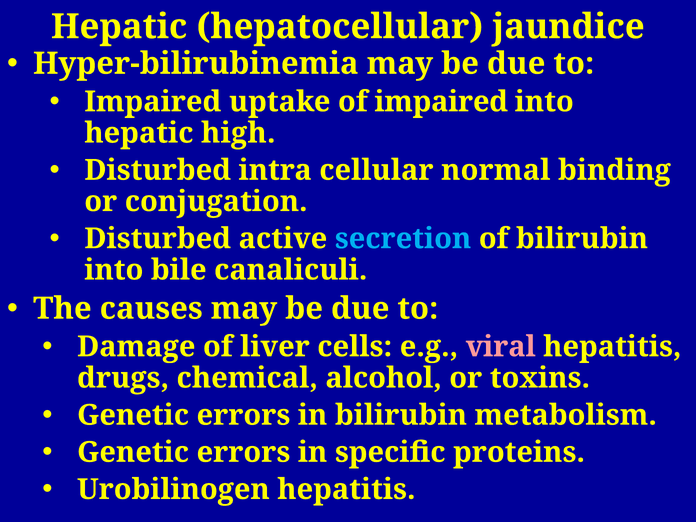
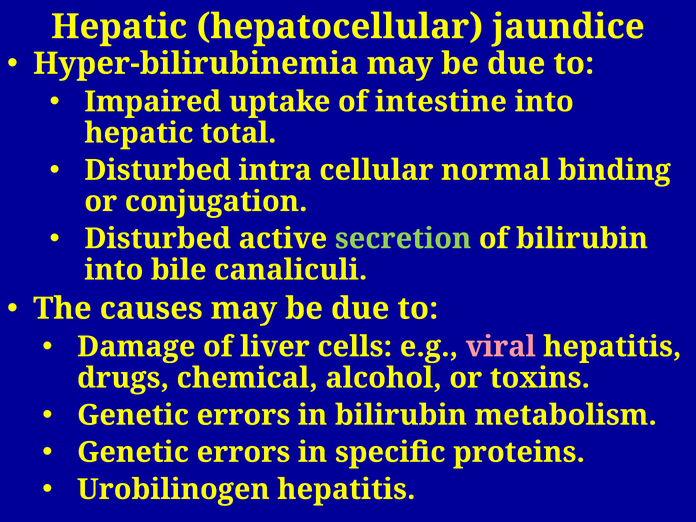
of impaired: impaired -> intestine (441, 102)
high: high -> total (239, 133)
secretion colour: light blue -> light green (403, 239)
